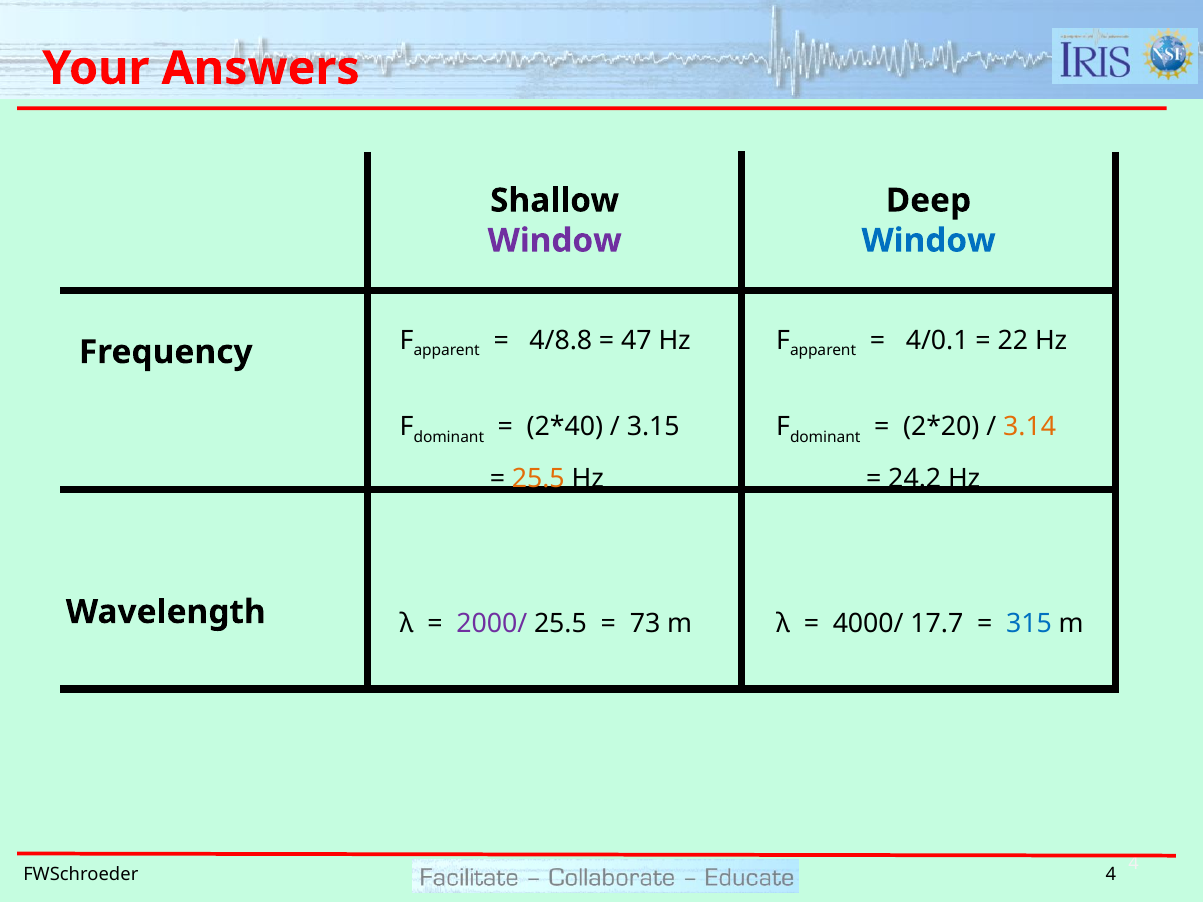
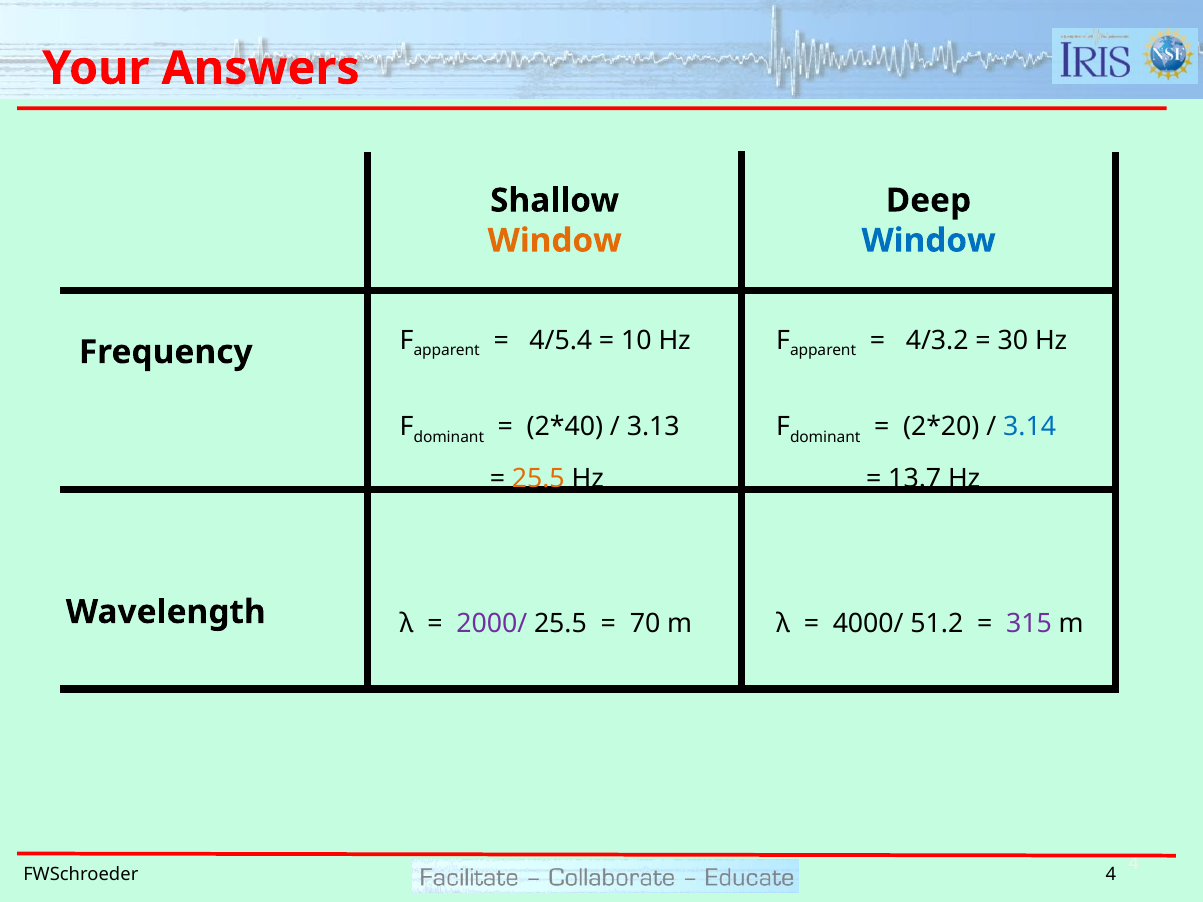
Window colour: purple -> orange (555, 241)
4/8.8: 4/8.8 -> 4/5.4 (561, 340)
47: 47 -> 10 (636, 340)
4/0.1: 4/0.1 -> 4/3.2 (937, 340)
22: 22 -> 30 (1013, 340)
3.15: 3.15 -> 3.13 (653, 427)
3.14 colour: orange -> blue (1030, 427)
24.2: 24.2 -> 13.7 (915, 479)
73: 73 -> 70 (645, 623)
17.7: 17.7 -> 51.2 (937, 623)
315 colour: blue -> purple (1029, 623)
